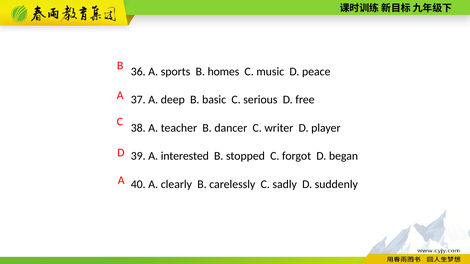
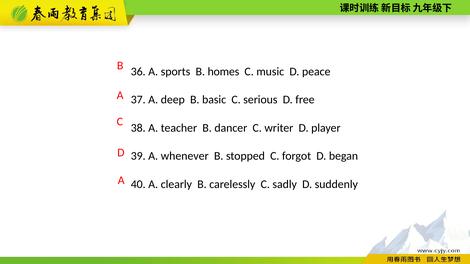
interested: interested -> whenever (185, 156)
